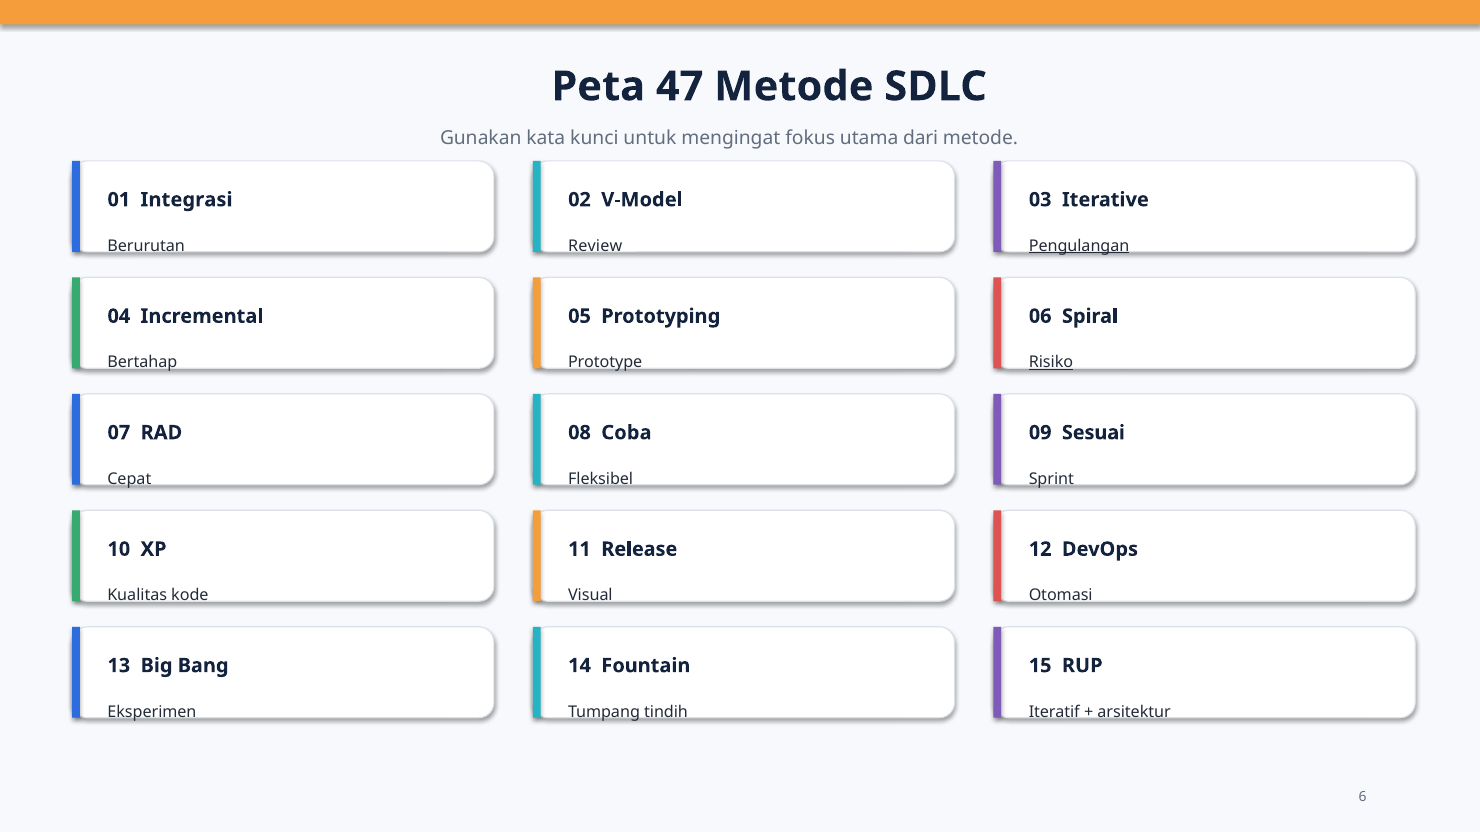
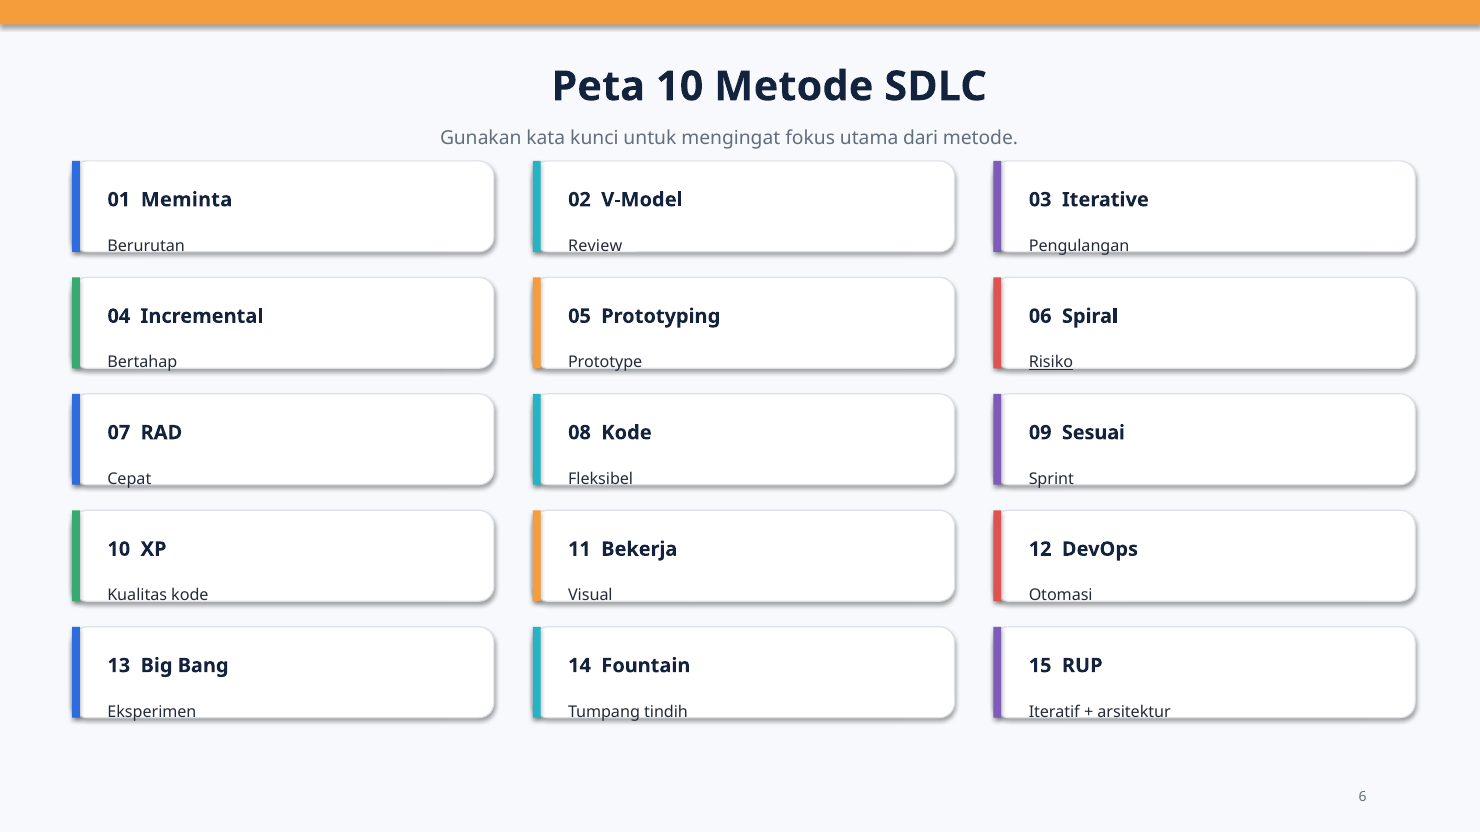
Peta 47: 47 -> 10 (680, 87)
Integrasi: Integrasi -> Meminta (186, 200)
Pengulangan underline: present -> none (1079, 246)
08 Coba: Coba -> Kode (626, 433)
Release: Release -> Bekerja (639, 549)
